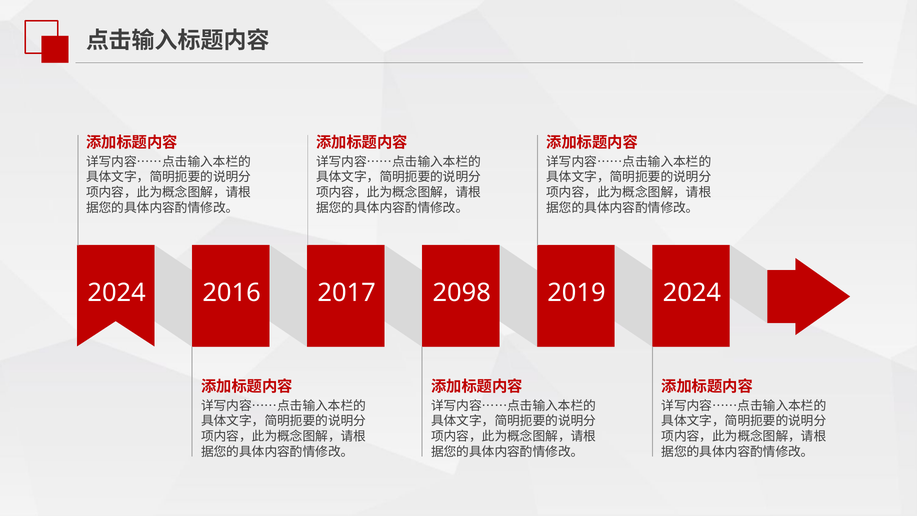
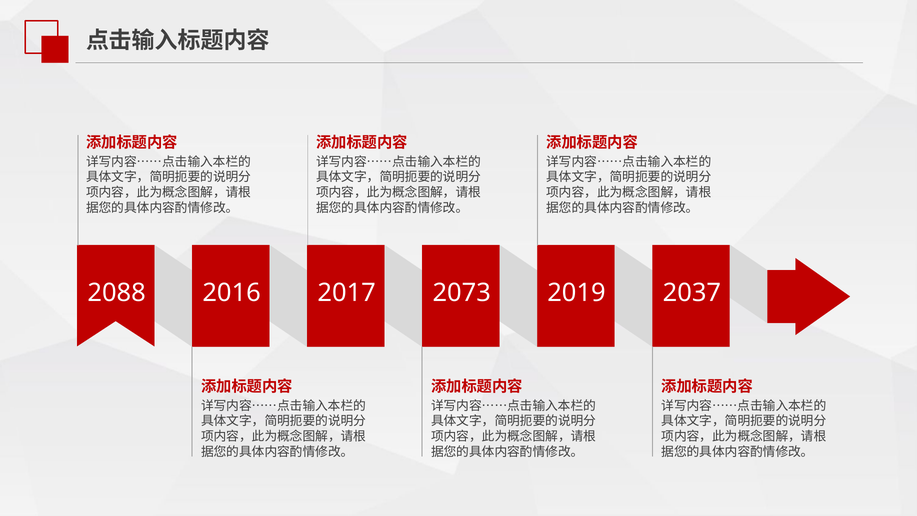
2024: 2024 -> 2088 (117, 293)
2098: 2098 -> 2073 (462, 293)
2019 2024: 2024 -> 2037 (692, 293)
